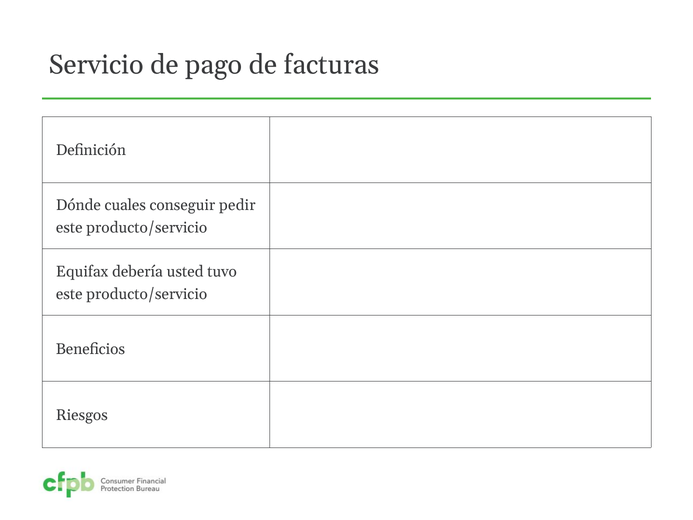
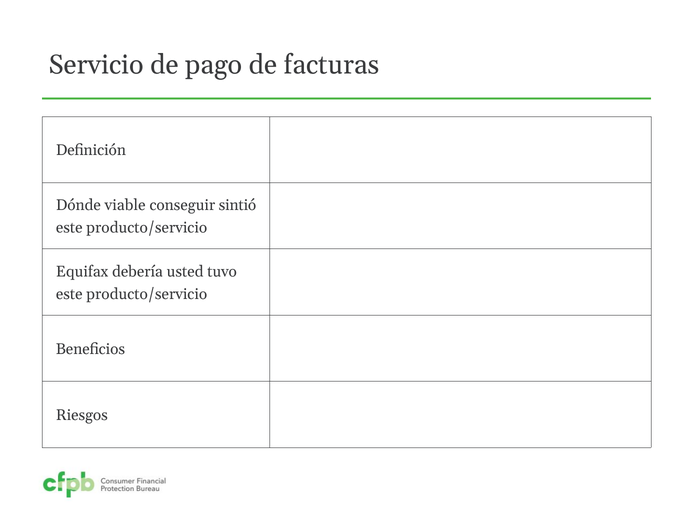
cuales: cuales -> viable (125, 205)
pedir: pedir -> sintió (237, 205)
